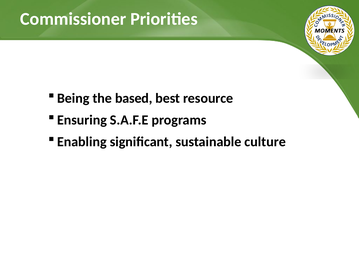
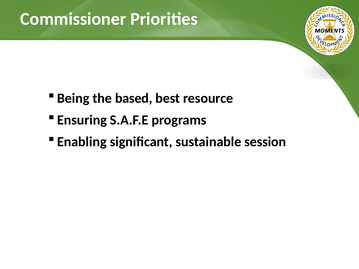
culture: culture -> session (265, 142)
